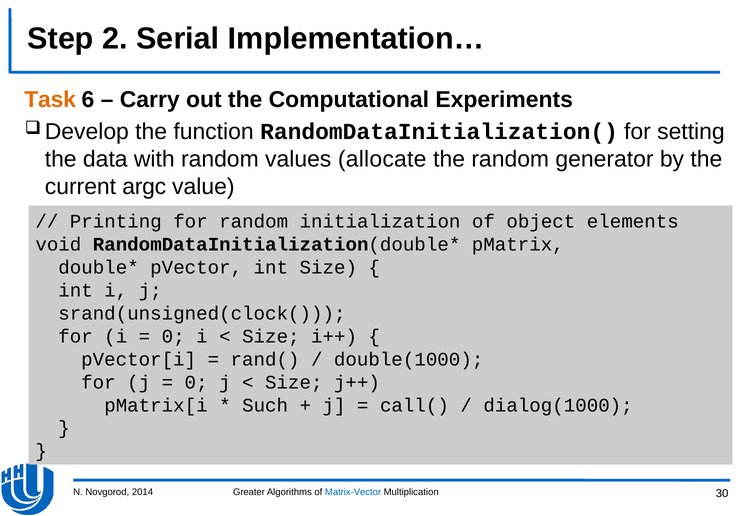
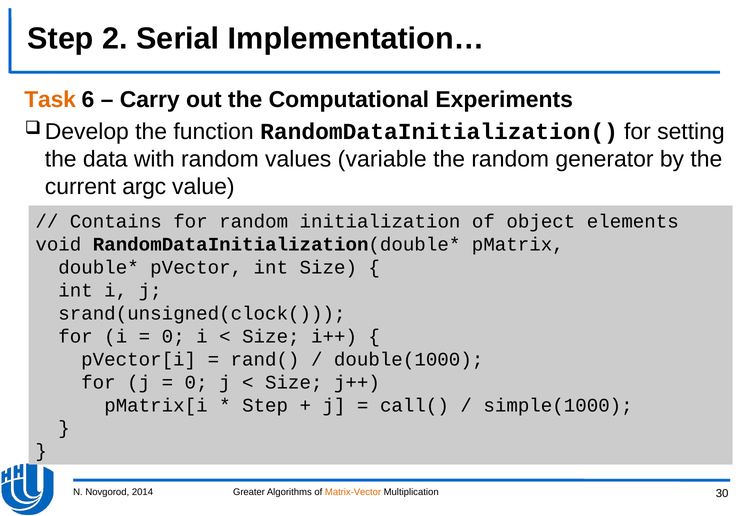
allocate: allocate -> variable (382, 159)
Printing: Printing -> Contains (116, 222)
Such: Such -> Step (265, 405)
dialog(1000: dialog(1000 -> simple(1000 (558, 405)
Matrix-Vector colour: blue -> orange (353, 492)
